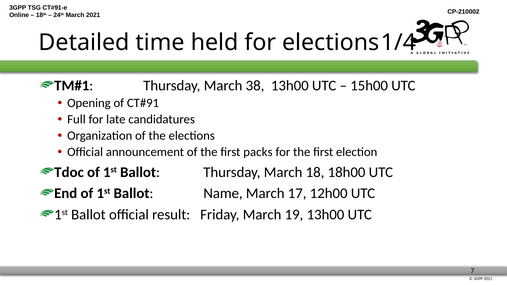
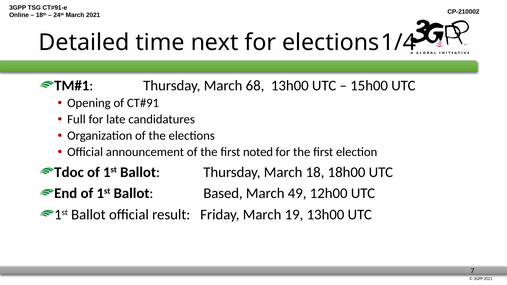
held: held -> next (215, 43)
38: 38 -> 68 (255, 86)
packs: packs -> noted (258, 152)
Name: Name -> Based (223, 194)
17: 17 -> 49 (297, 194)
